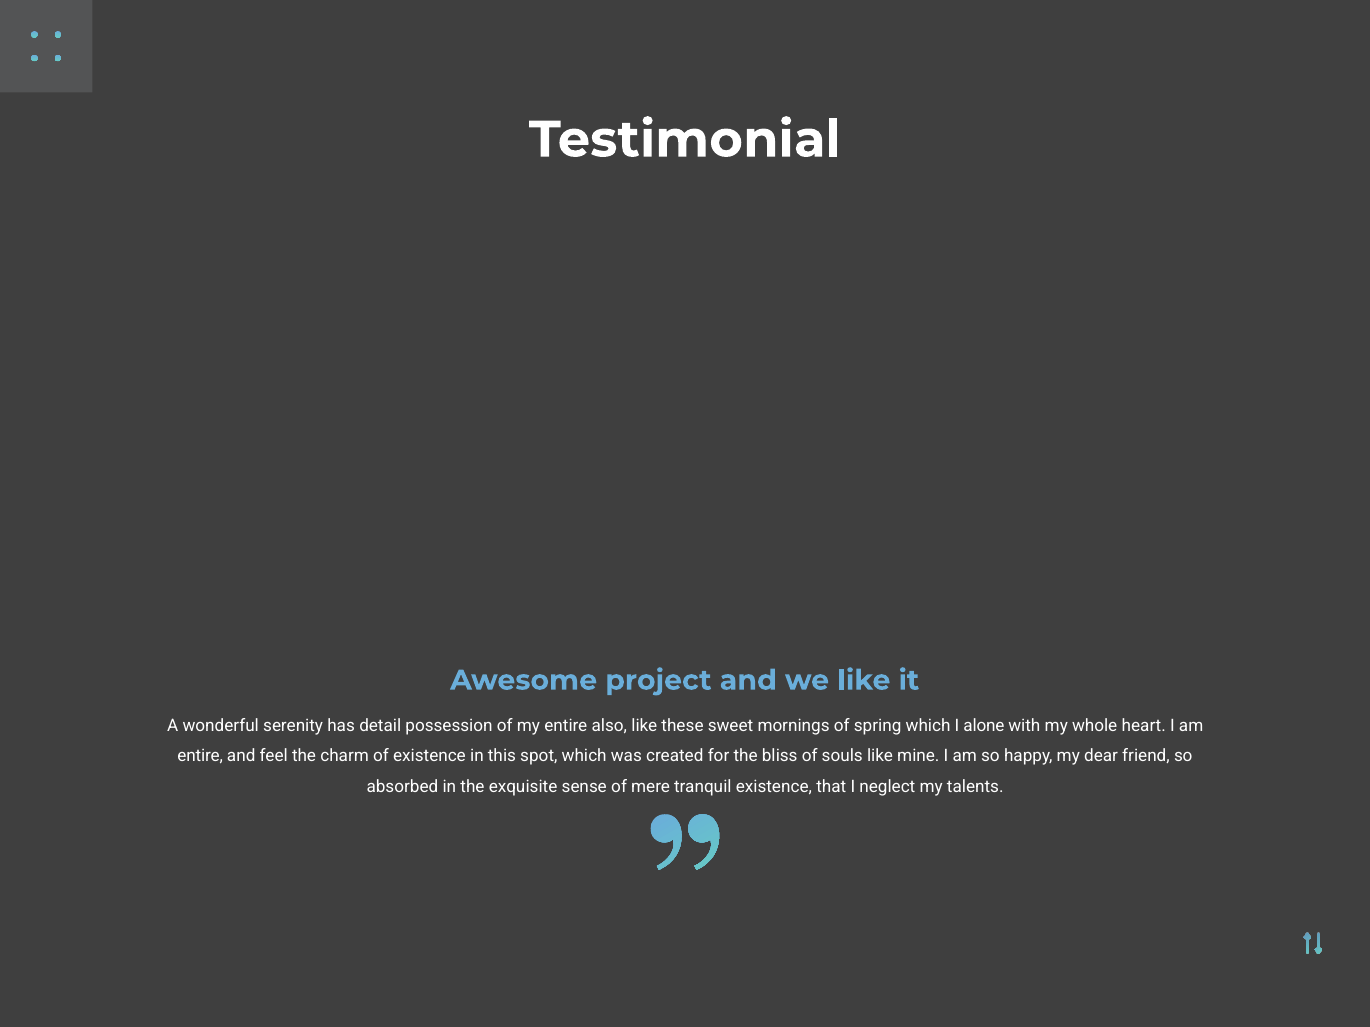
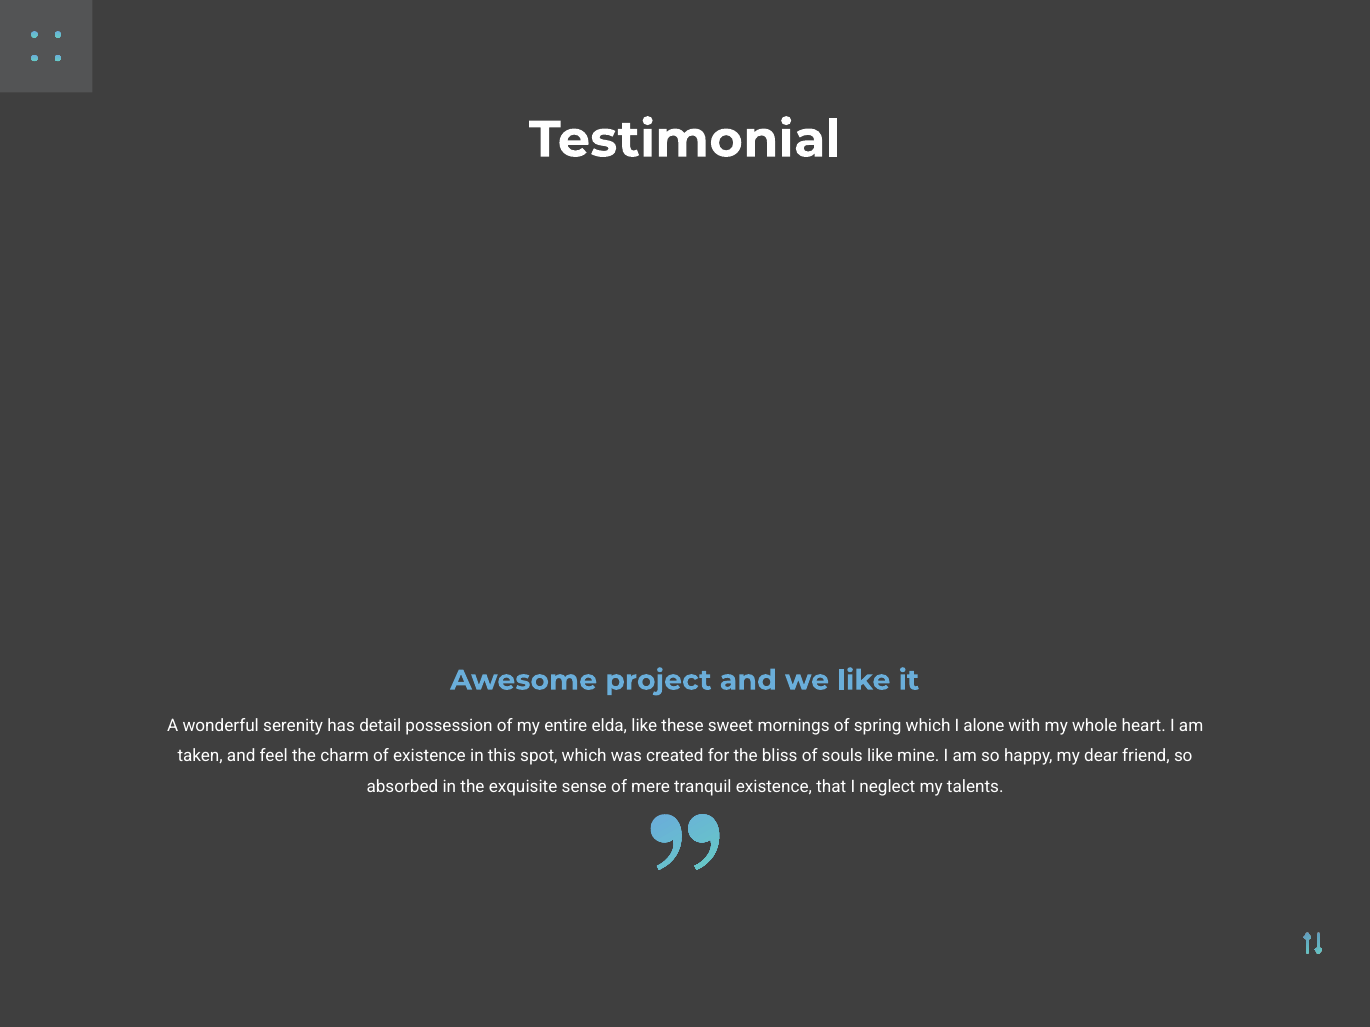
also: also -> elda (609, 726)
entire: entire -> taken (200, 757)
